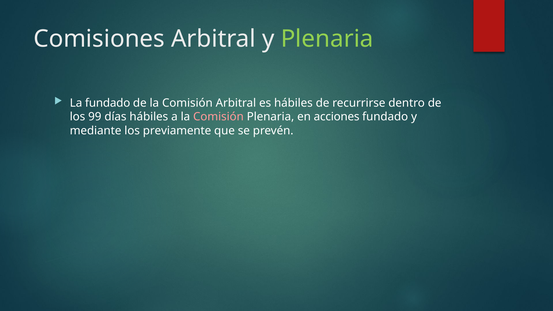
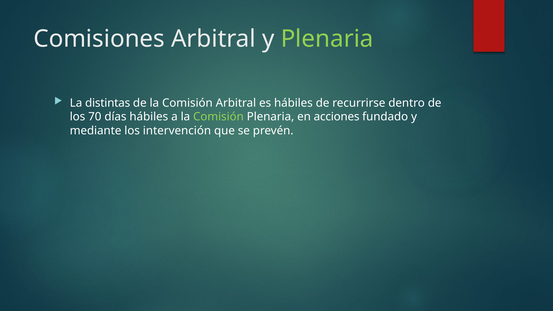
La fundado: fundado -> distintas (108, 103)
99: 99 -> 70 (95, 117)
Comisión colour: pink -> light green (218, 117)
previamente: previamente -> intervención (177, 131)
